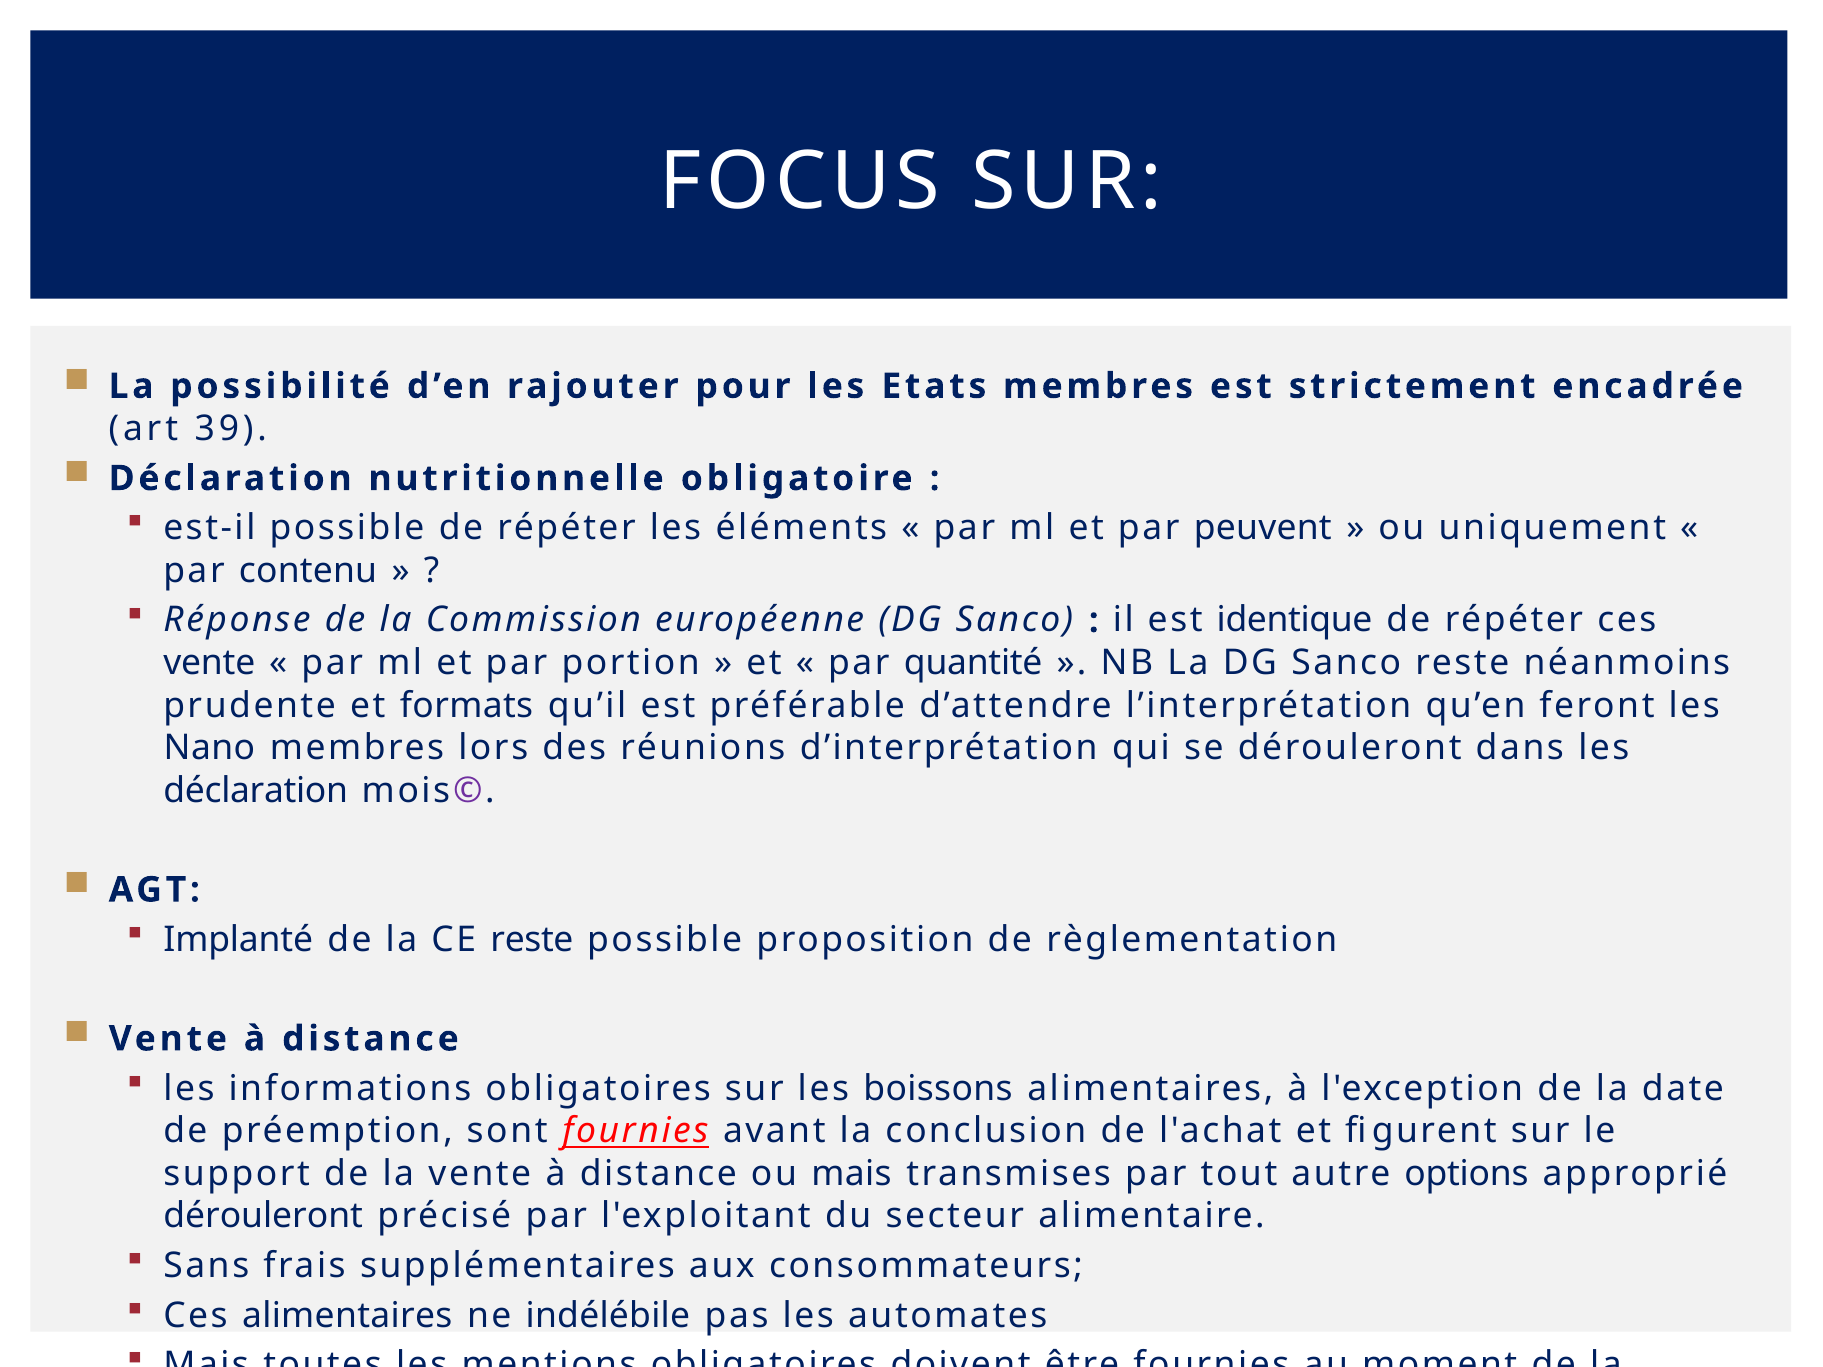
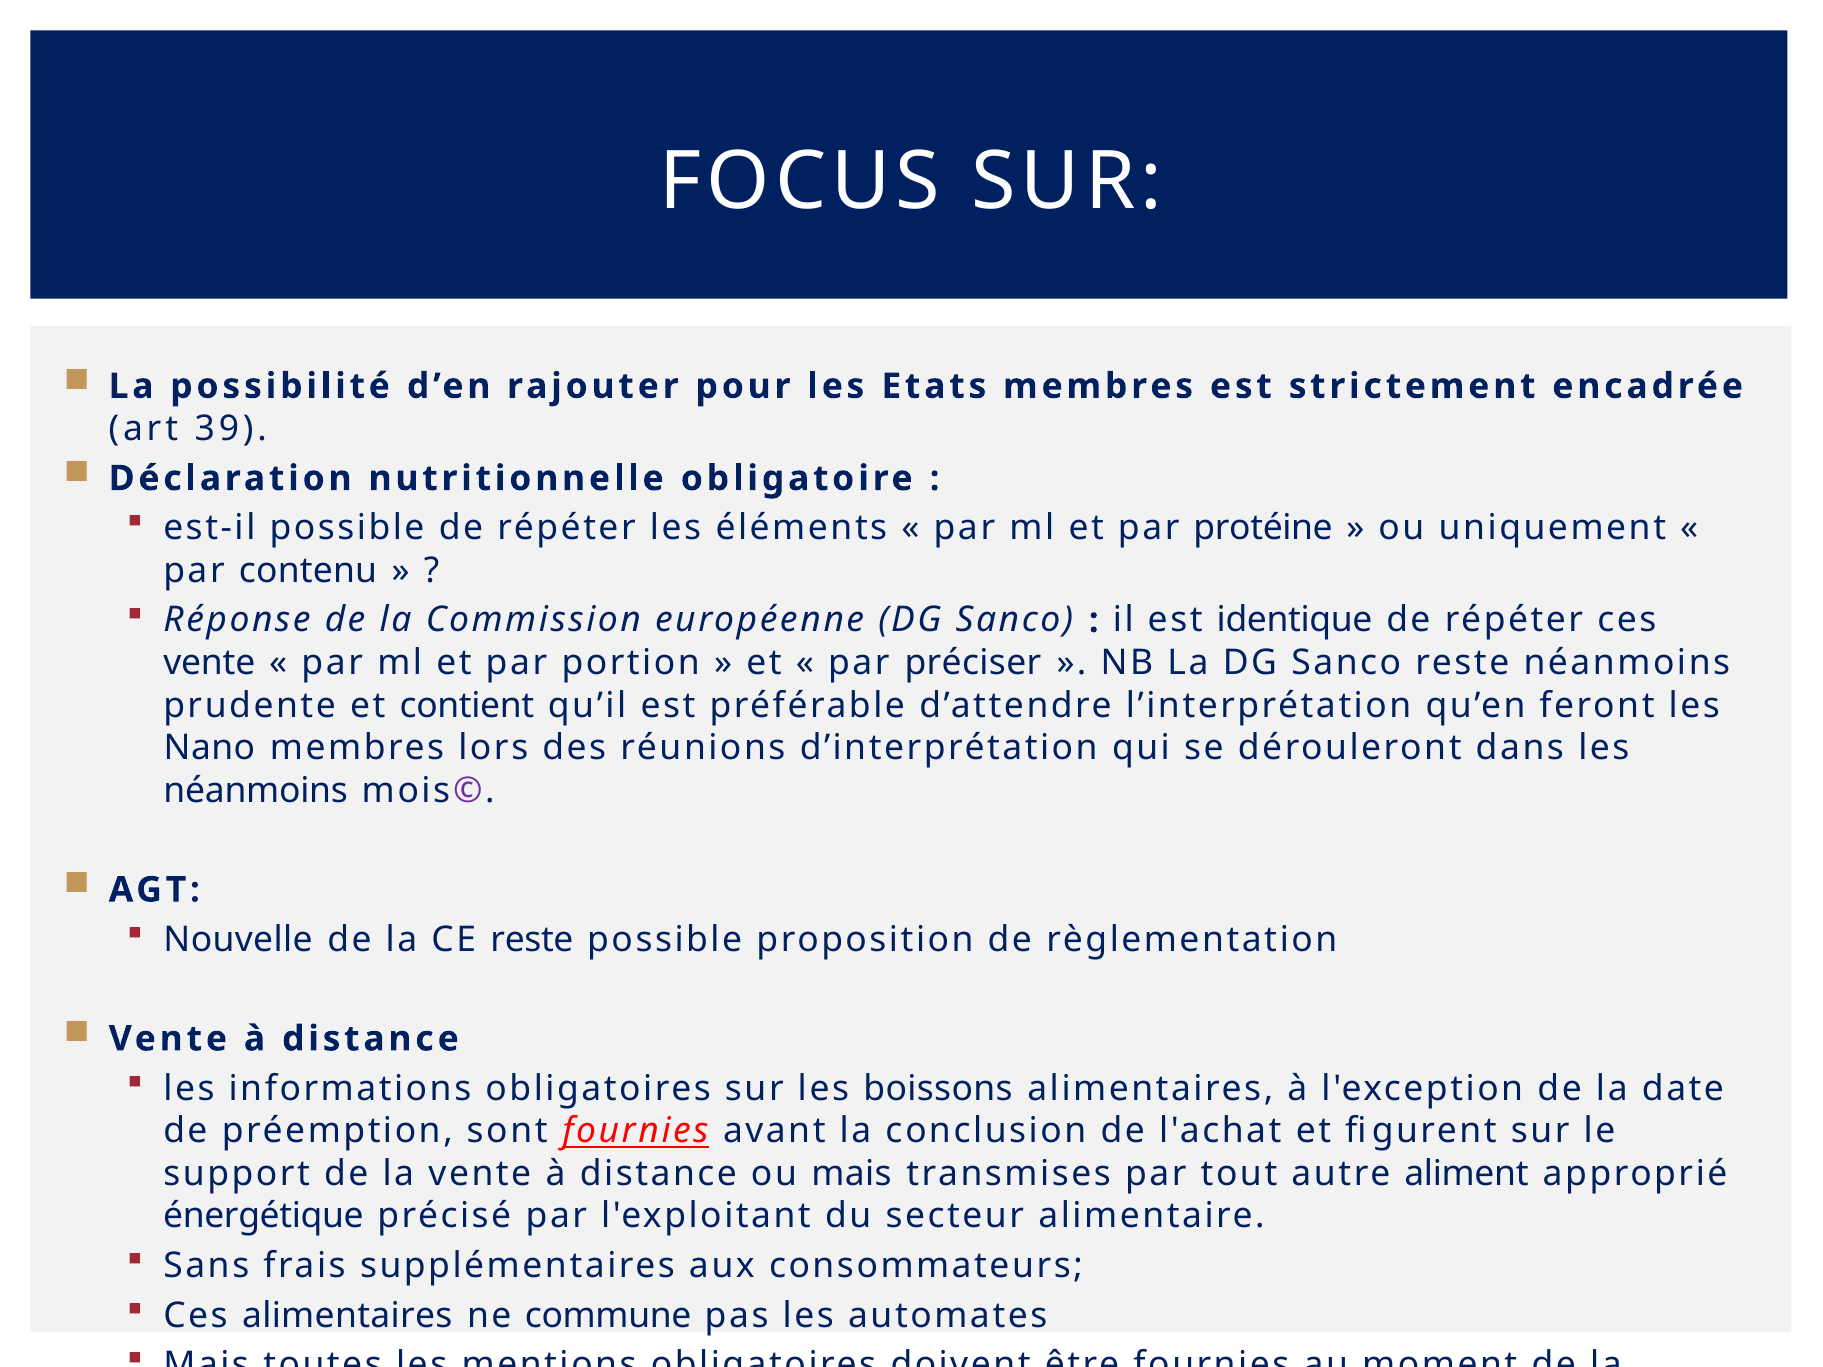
peuvent: peuvent -> protéine (1263, 528)
quantité: quantité -> préciser (973, 663)
formats: formats -> contient (467, 706)
déclaration: déclaration -> néanmoins (256, 791)
Implanté: Implanté -> Nouvelle (238, 940)
options: options -> aliment (1466, 1174)
dérouleront: dérouleront -> énergétique (263, 1216)
indélébile: indélébile -> commune (608, 1316)
